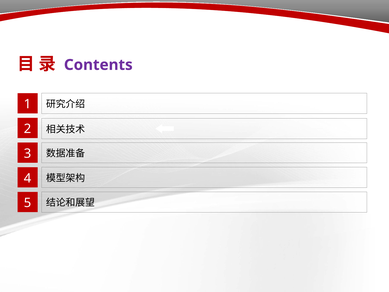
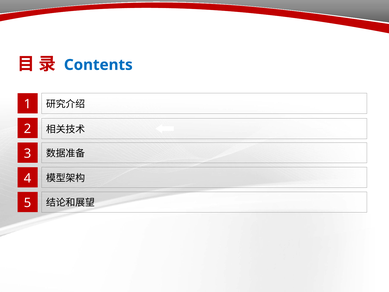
Contents colour: purple -> blue (98, 65)
